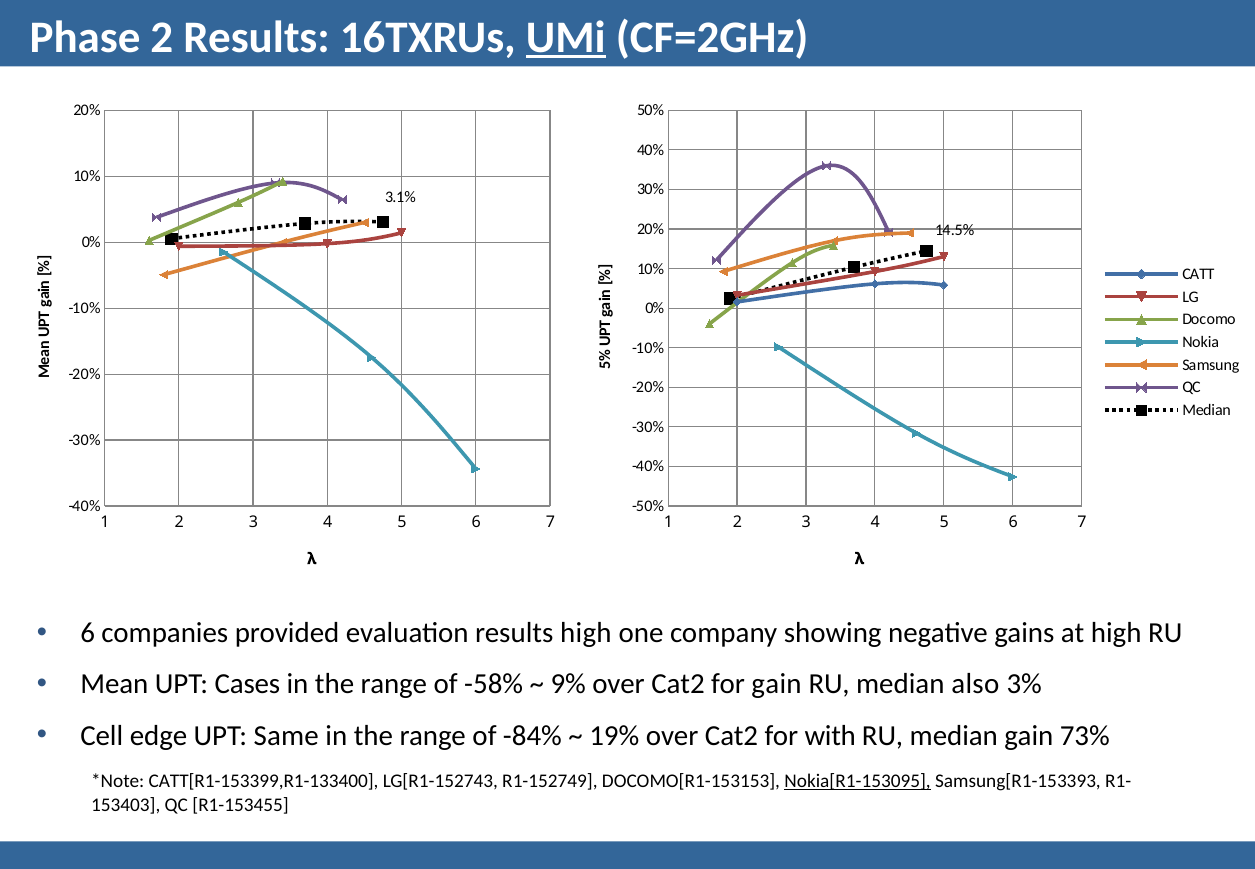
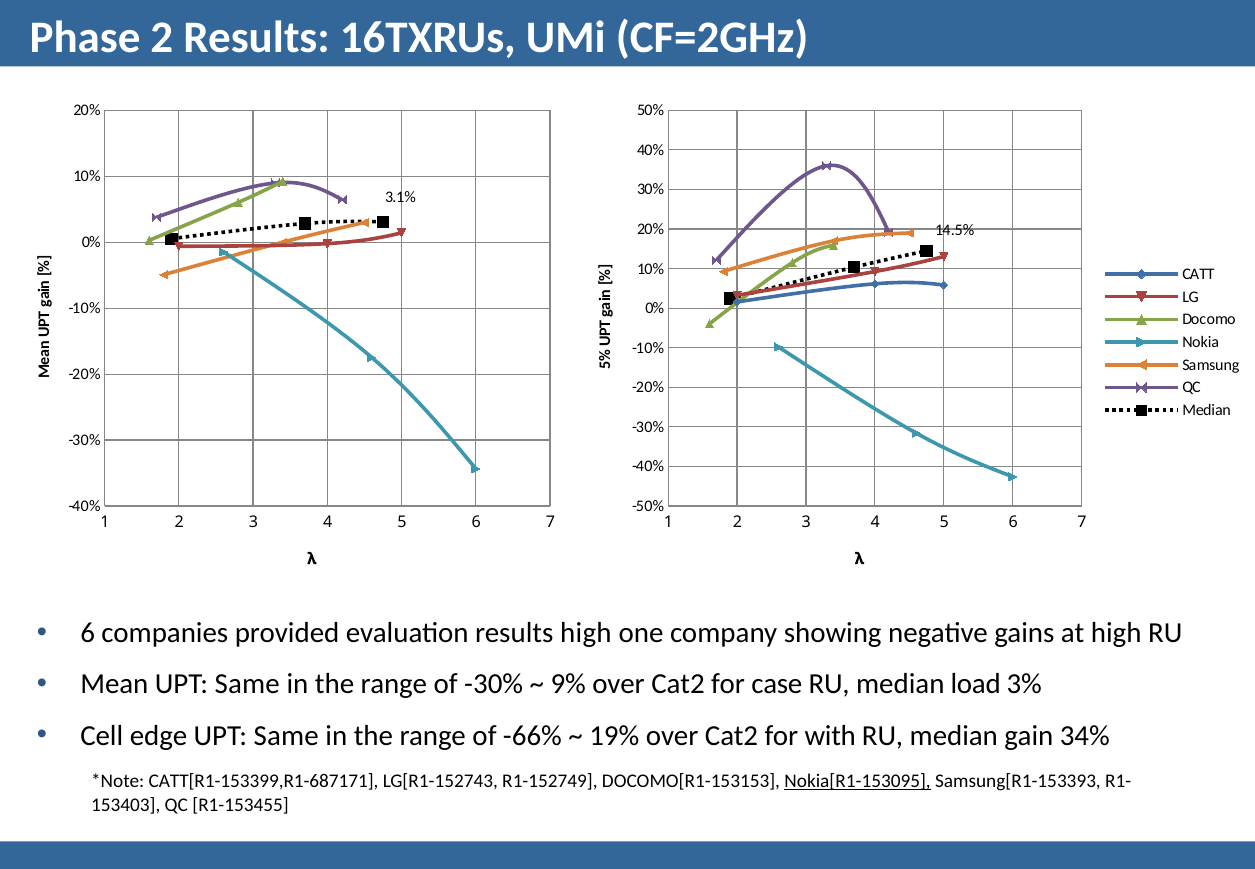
UMi underline: present -> none (566, 37)
Mean UPT Cases: Cases -> Same (247, 684)
of -58%: -58% -> -30% (494, 684)
for gain: gain -> case (777, 684)
also: also -> load (976, 684)
-84%: -84% -> -66% (532, 736)
73%: 73% -> 34% (1085, 736)
CATT[R1-153399,R1-133400: CATT[R1-153399,R1-133400 -> CATT[R1-153399,R1-687171 (264, 781)
